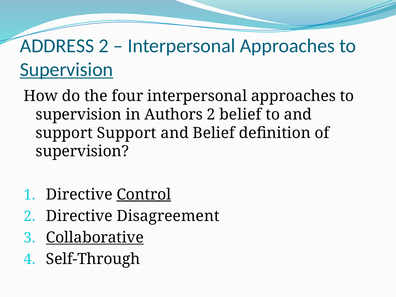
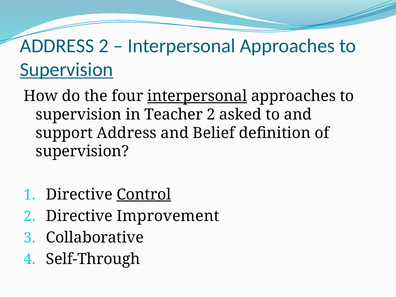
interpersonal underline: none -> present (197, 96)
Authors: Authors -> Teacher (174, 114)
2 belief: belief -> asked (240, 114)
support Support: Support -> Address (127, 133)
Disagreement: Disagreement -> Improvement (168, 216)
Collaborative underline: present -> none (95, 238)
